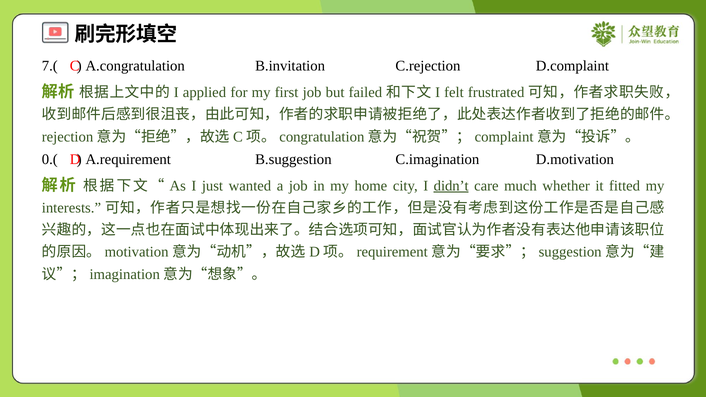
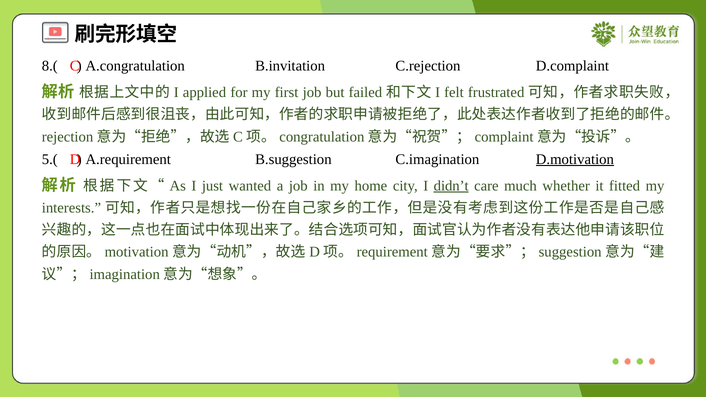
7.(: 7.( -> 8.( (50, 66)
0.(: 0.( -> 5.( (50, 159)
D.motivation underline: none -> present (575, 159)
